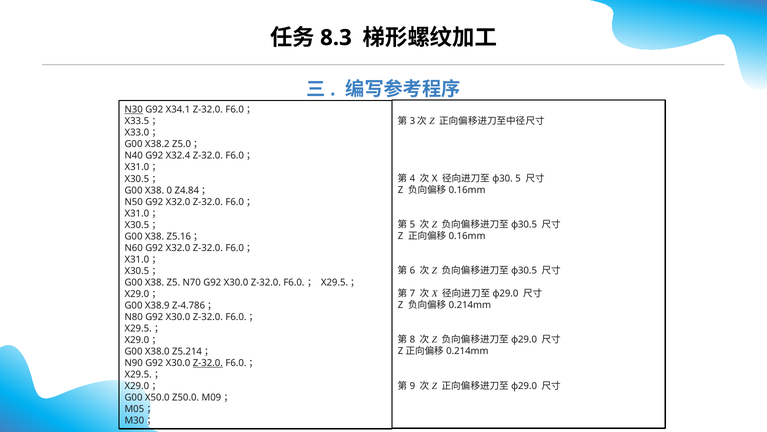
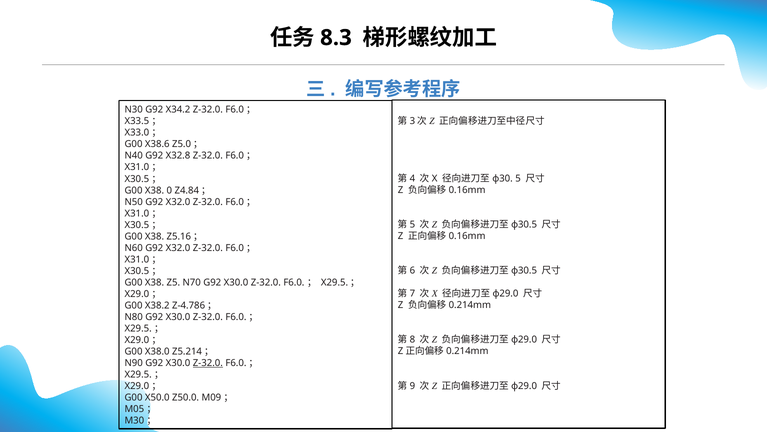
N30 underline: present -> none (134, 110)
X34.1: X34.1 -> X34.2 (178, 110)
X38.2: X38.2 -> X38.6 (157, 144)
X32.4: X32.4 -> X32.8 (178, 156)
X38.9: X38.9 -> X38.2 (157, 305)
